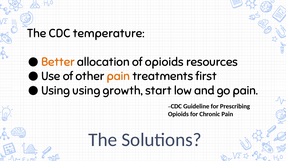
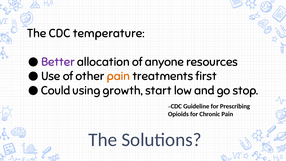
Better colour: orange -> purple (58, 62)
of opioids: opioids -> anyone (164, 62)
Using: Using -> Could (56, 90)
go pain: pain -> stop (245, 90)
